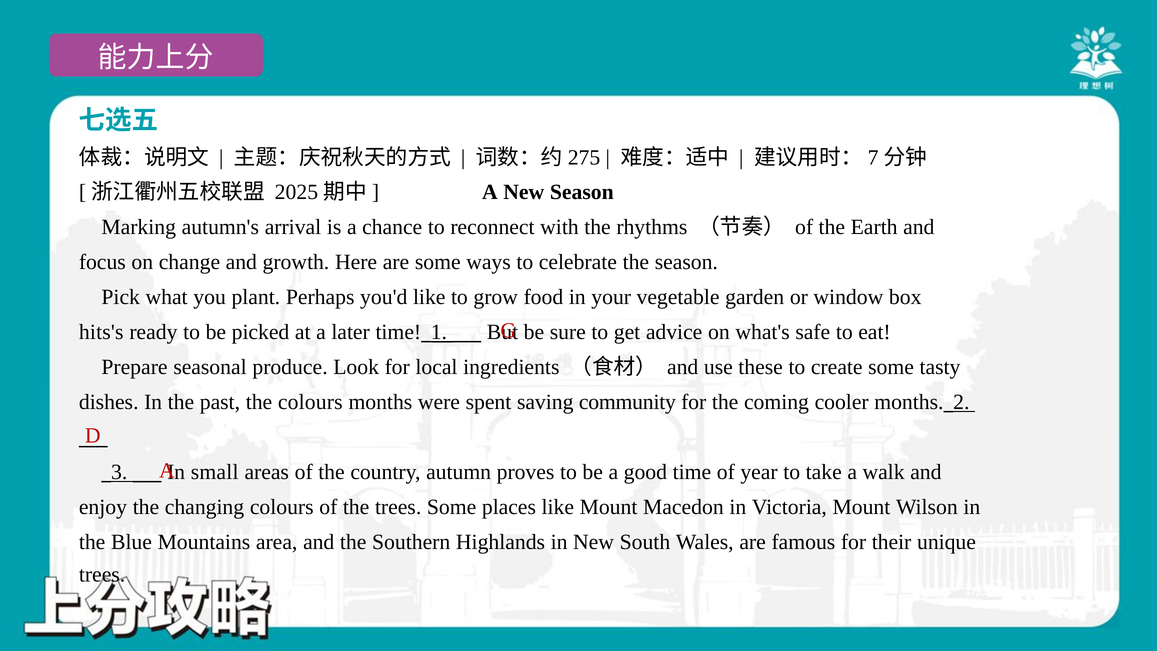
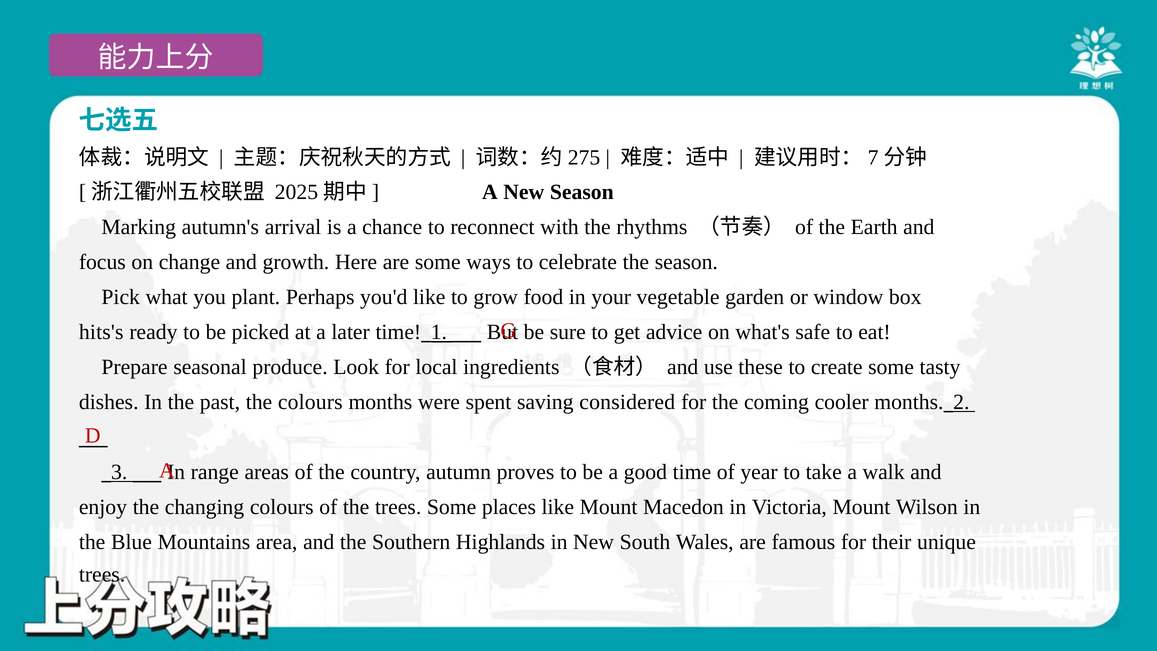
community: community -> considered (627, 402)
small: small -> range (215, 472)
